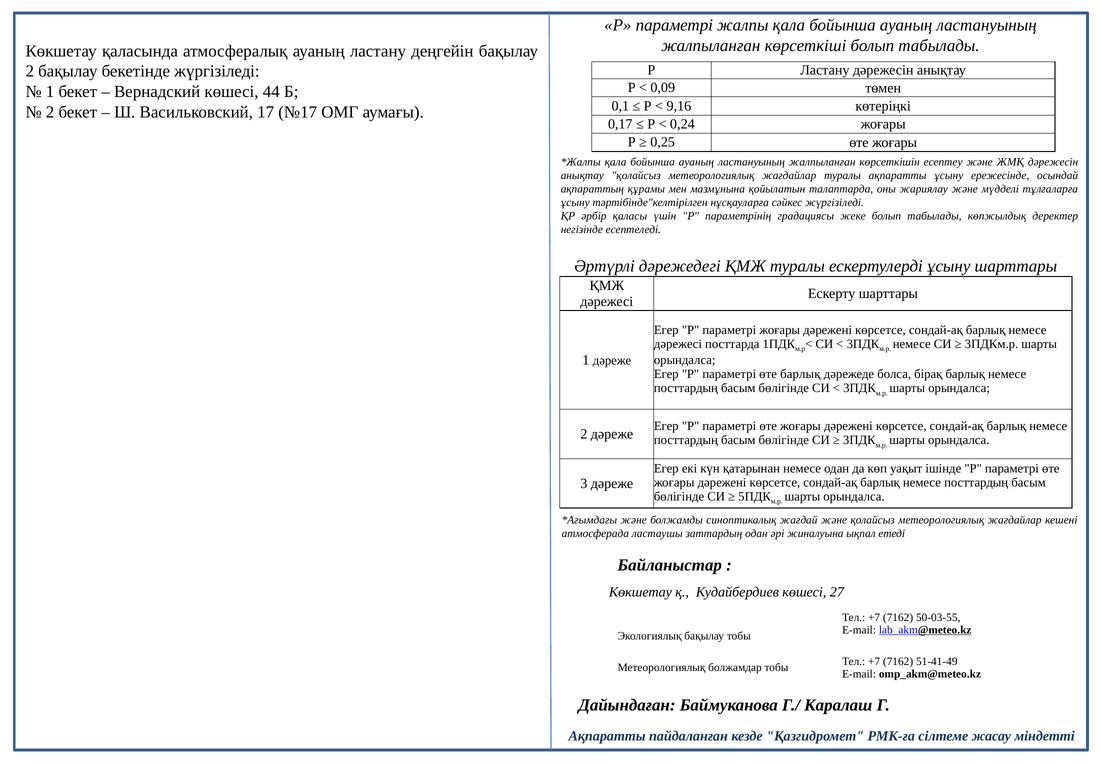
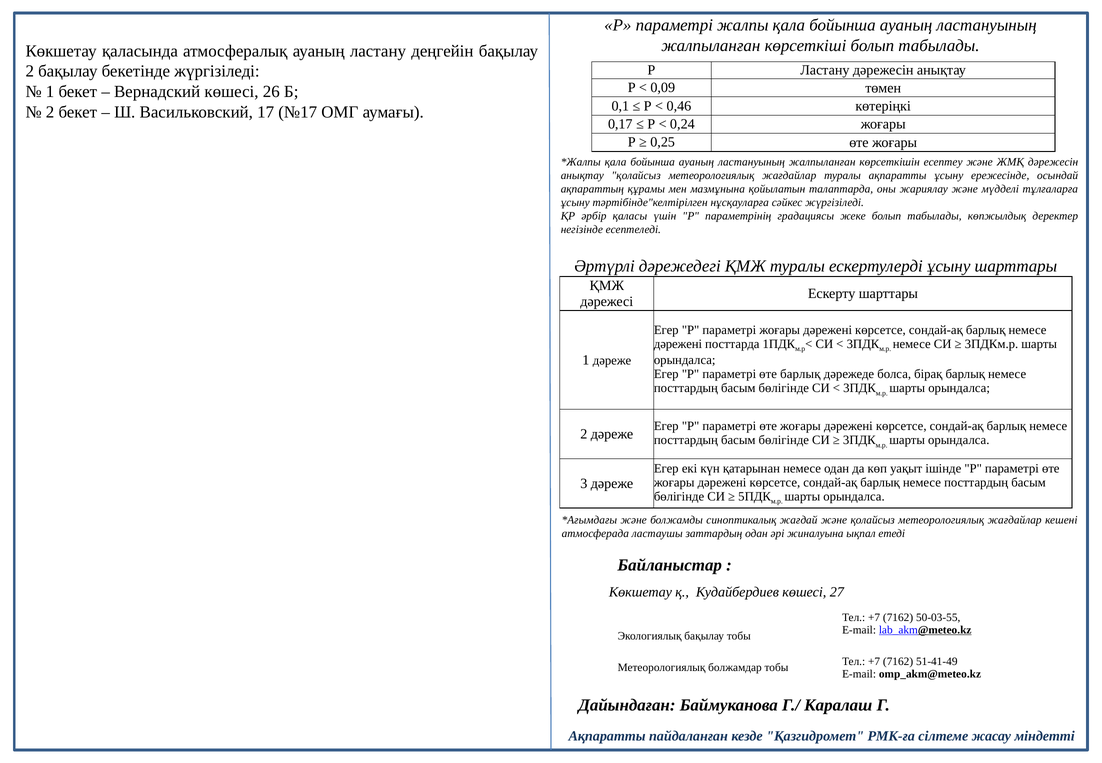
44: 44 -> 26 (271, 92)
9,16: 9,16 -> 0,46 (679, 106)
дәрежесі: дәрежесі -> дәрежені (678, 344)
